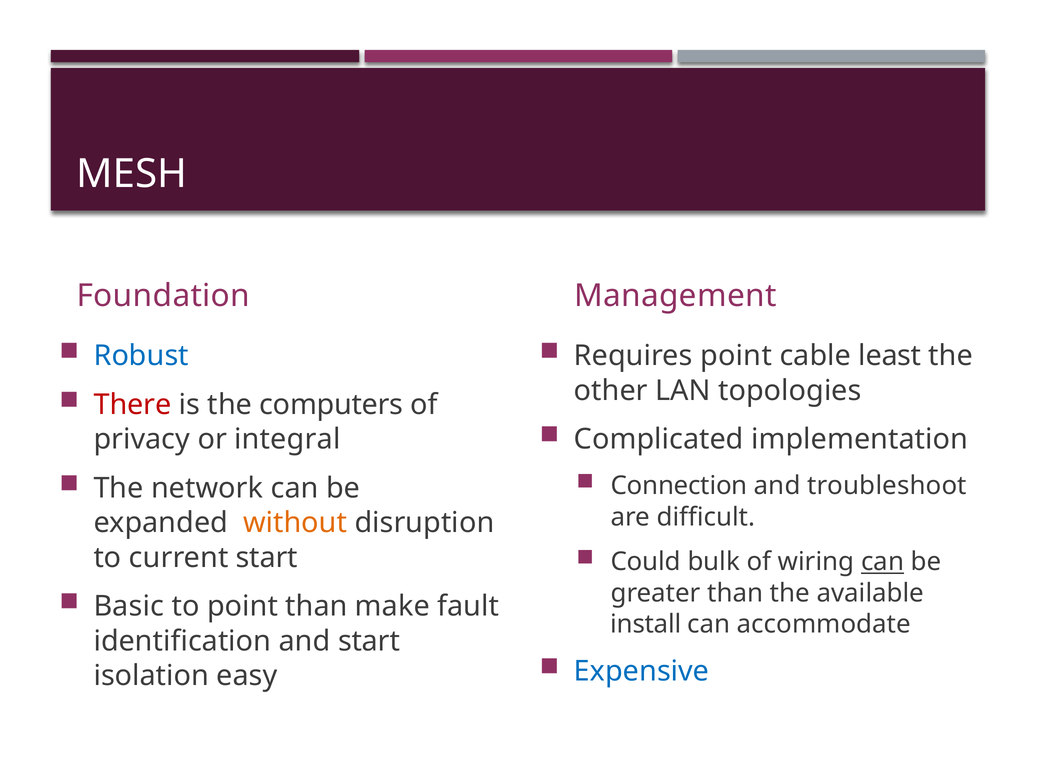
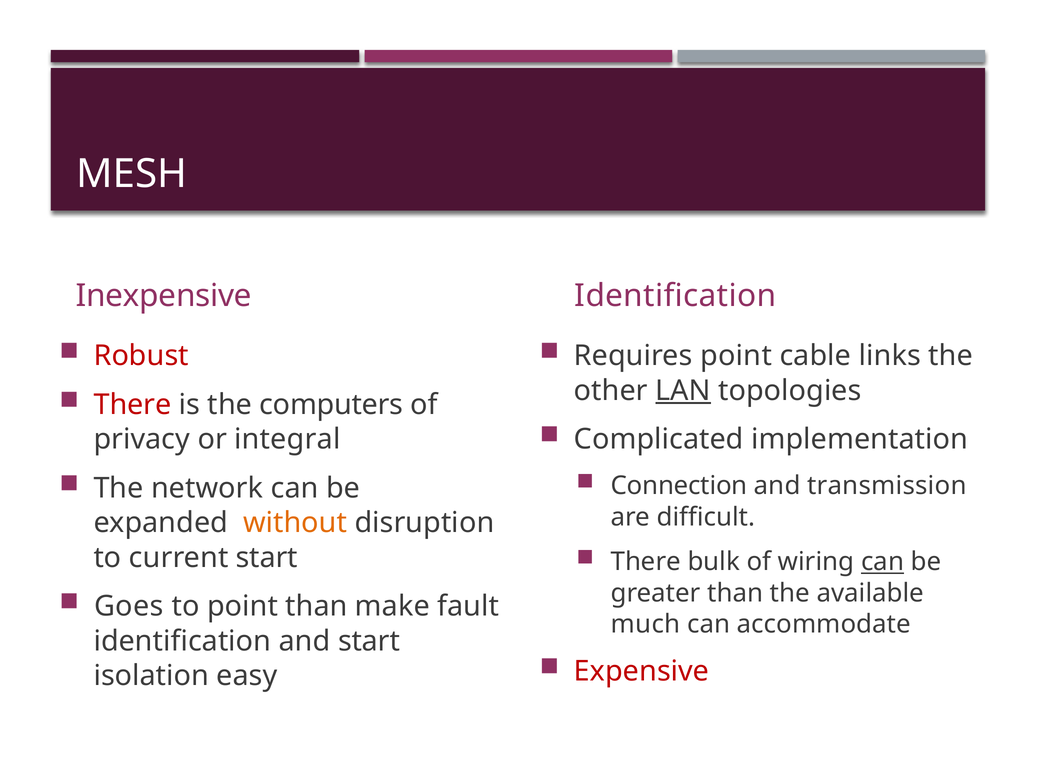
Foundation: Foundation -> Inexpensive (164, 296)
Management: Management -> Identification (675, 296)
Robust colour: blue -> red (141, 356)
least: least -> links (890, 356)
LAN underline: none -> present (683, 391)
troubleshoot: troubleshoot -> transmission (887, 486)
Could: Could -> There (646, 562)
Basic: Basic -> Goes (129, 607)
install: install -> much (646, 625)
Expensive colour: blue -> red (642, 672)
